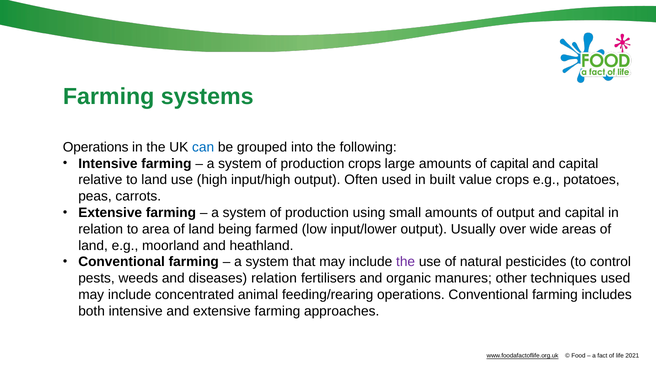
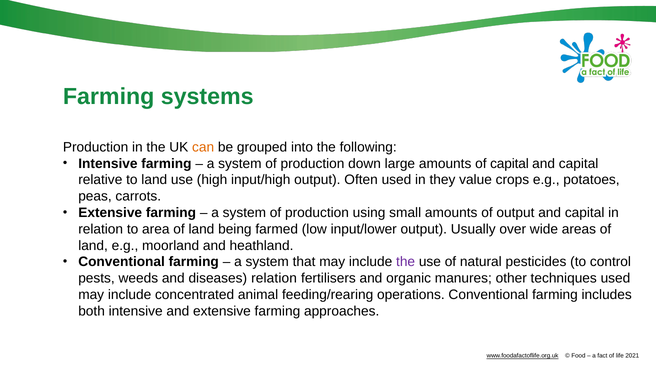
Operations: Operations -> Production (96, 147)
can colour: blue -> orange (203, 147)
production crops: crops -> down (365, 164)
built: built -> they (442, 180)
